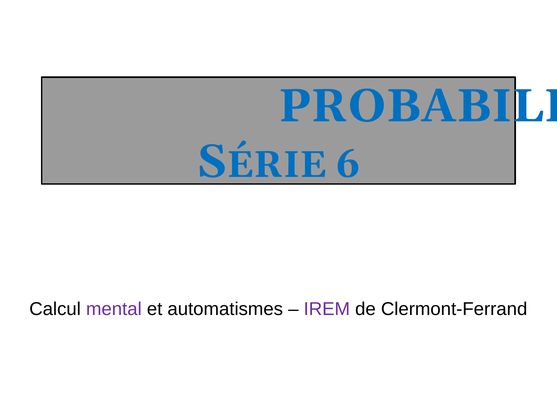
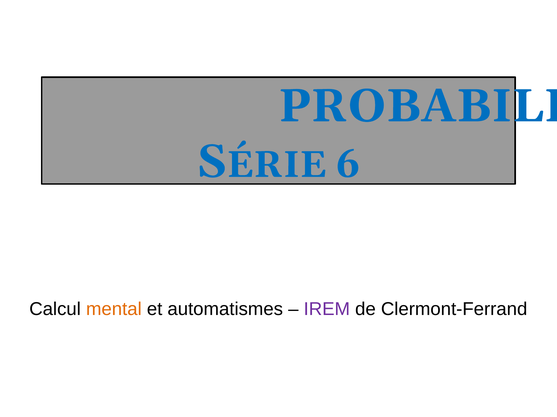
mental colour: purple -> orange (114, 310)
